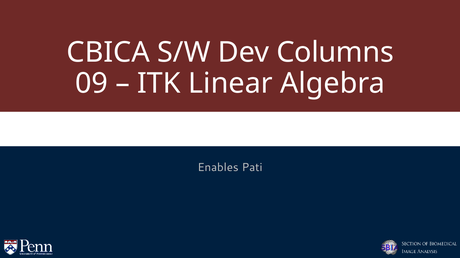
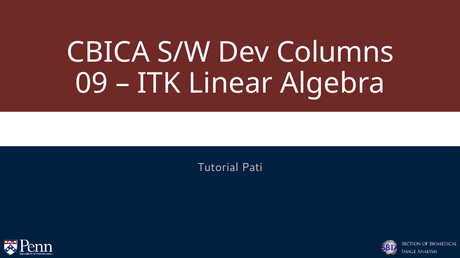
Enables: Enables -> Tutorial (218, 168)
